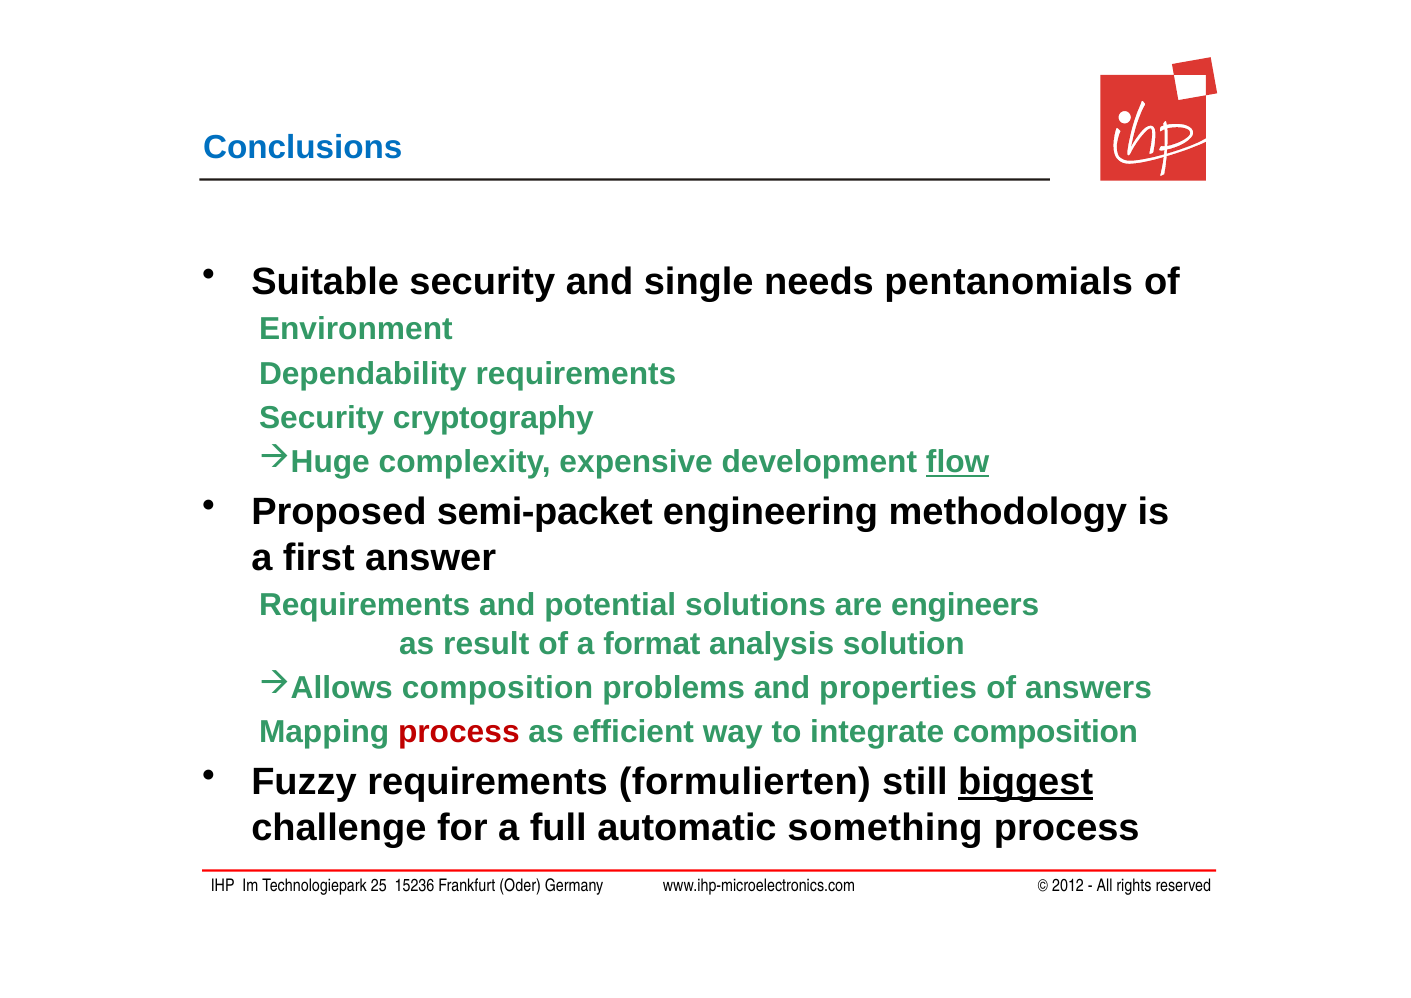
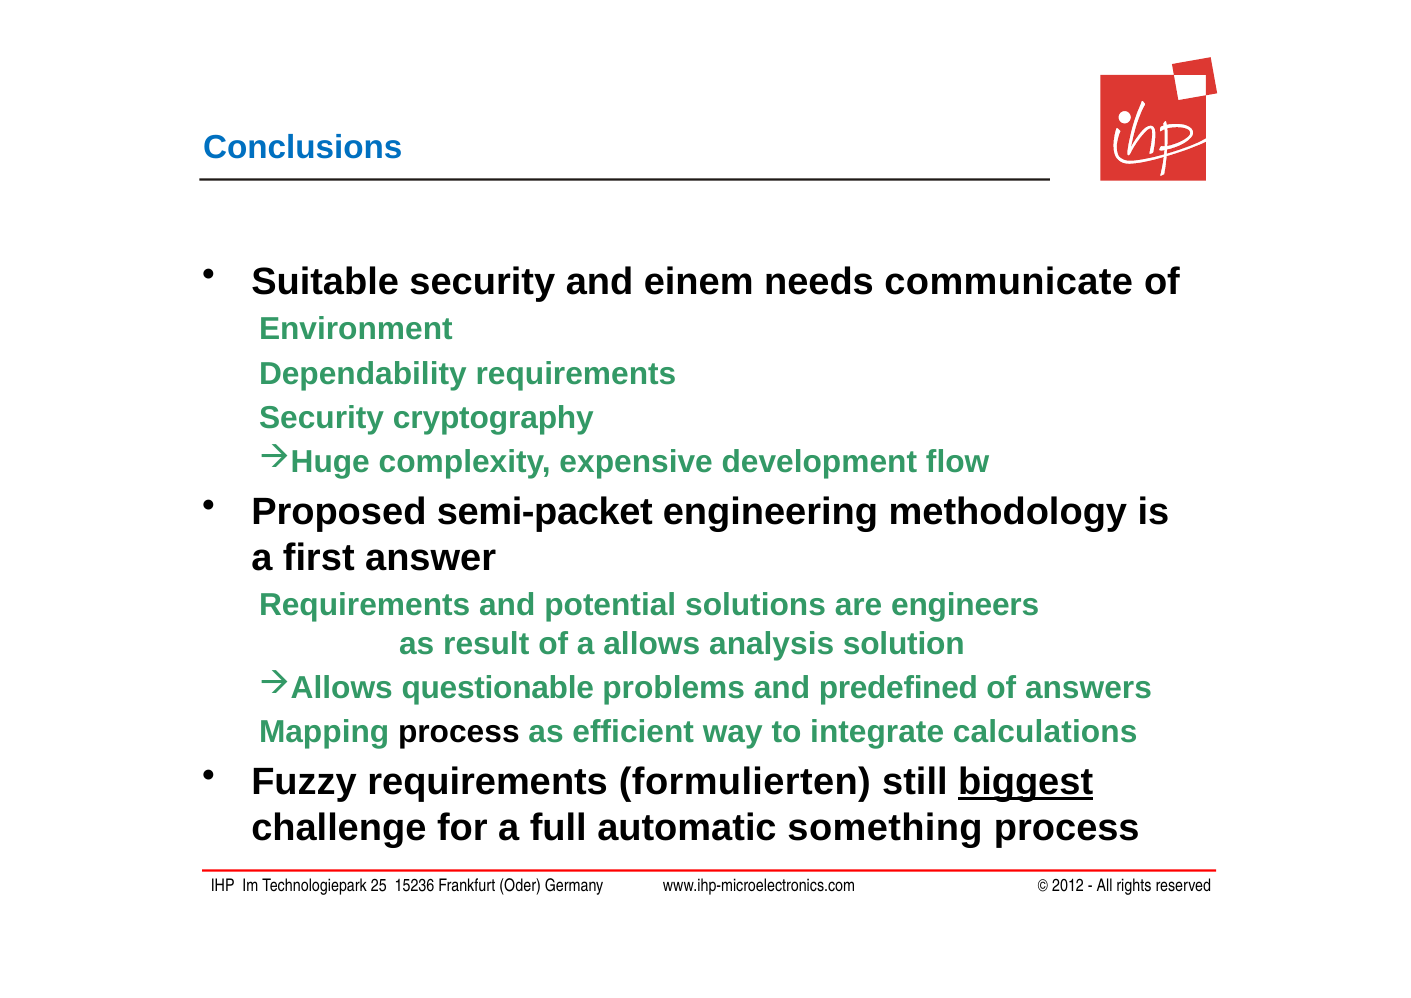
single: single -> einem (699, 281)
pentanomials: pentanomials -> communicate (1009, 281)
flow underline: present -> none (958, 462)
format: format -> allows (652, 643)
composition: composition -> questionable (498, 688)
properties: properties -> predefined (898, 688)
process colour: red -> black (459, 732)
integrate composition: composition -> calculations (1045, 732)
